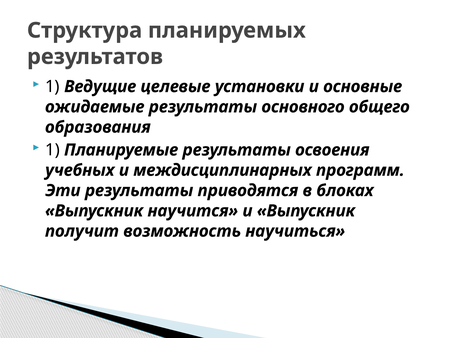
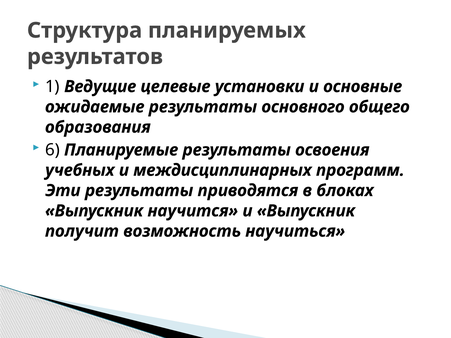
1: 1 -> 6 (52, 150)
